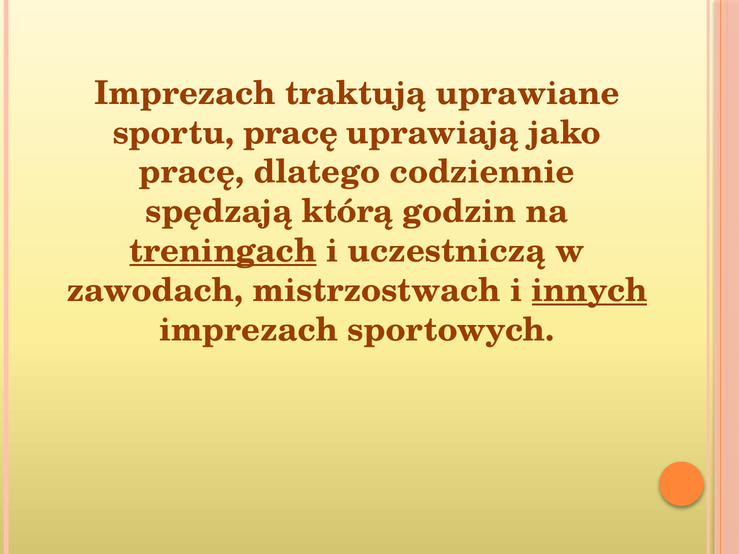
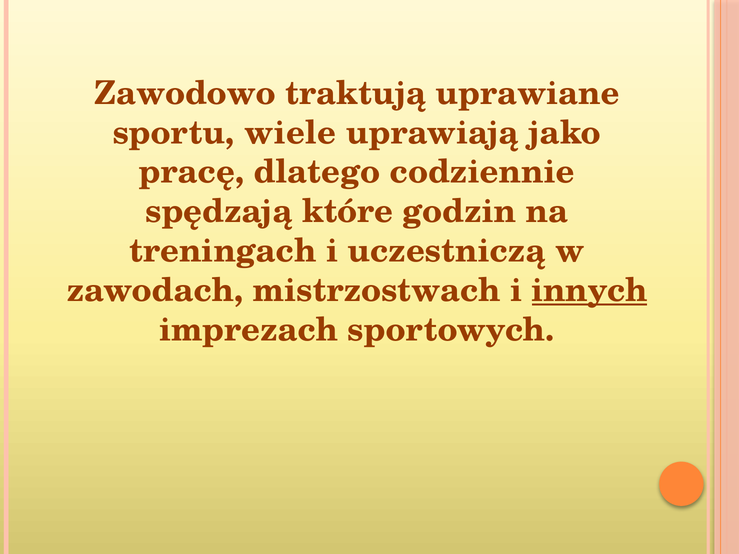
Imprezach: Imprezach -> Zawodowo (185, 93)
sportu pracę: pracę -> wiele (290, 133)
którą: którą -> które (347, 212)
treningach underline: present -> none (223, 251)
